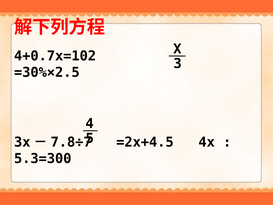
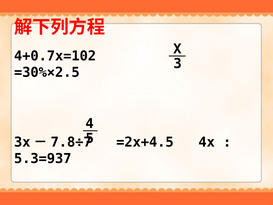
5.3=300: 5.3=300 -> 5.3=937 (43, 158)
